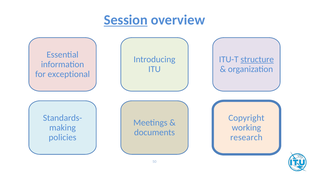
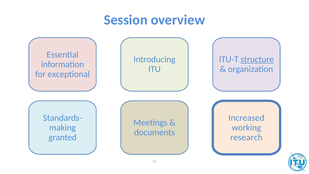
Session underline: present -> none (126, 20)
Copyright: Copyright -> Increased (246, 118)
policies: policies -> granted (63, 137)
